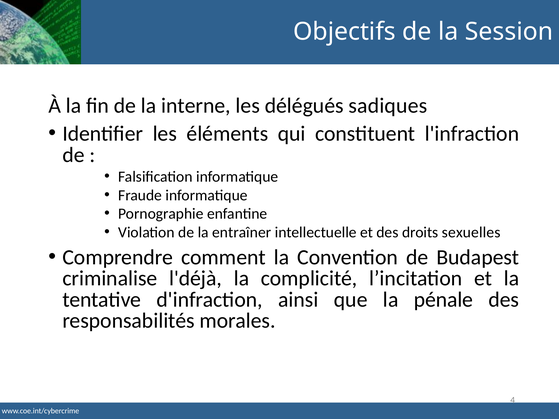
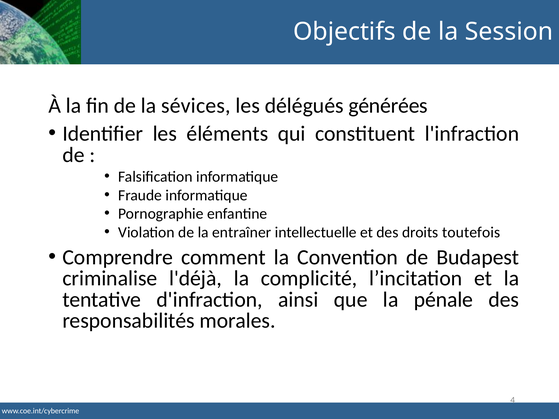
interne: interne -> sévices (196, 106)
sadiques: sadiques -> générées (388, 106)
sexuelles: sexuelles -> toutefois (471, 233)
